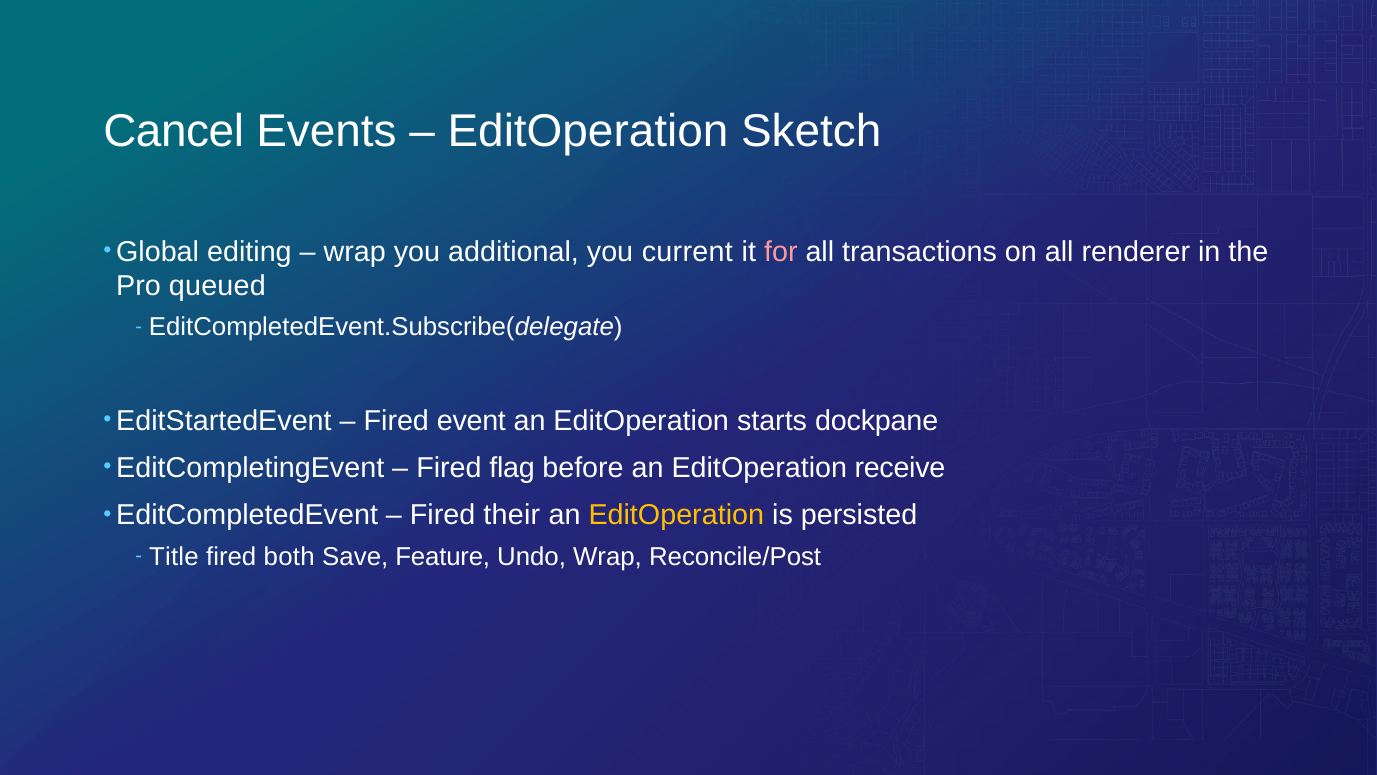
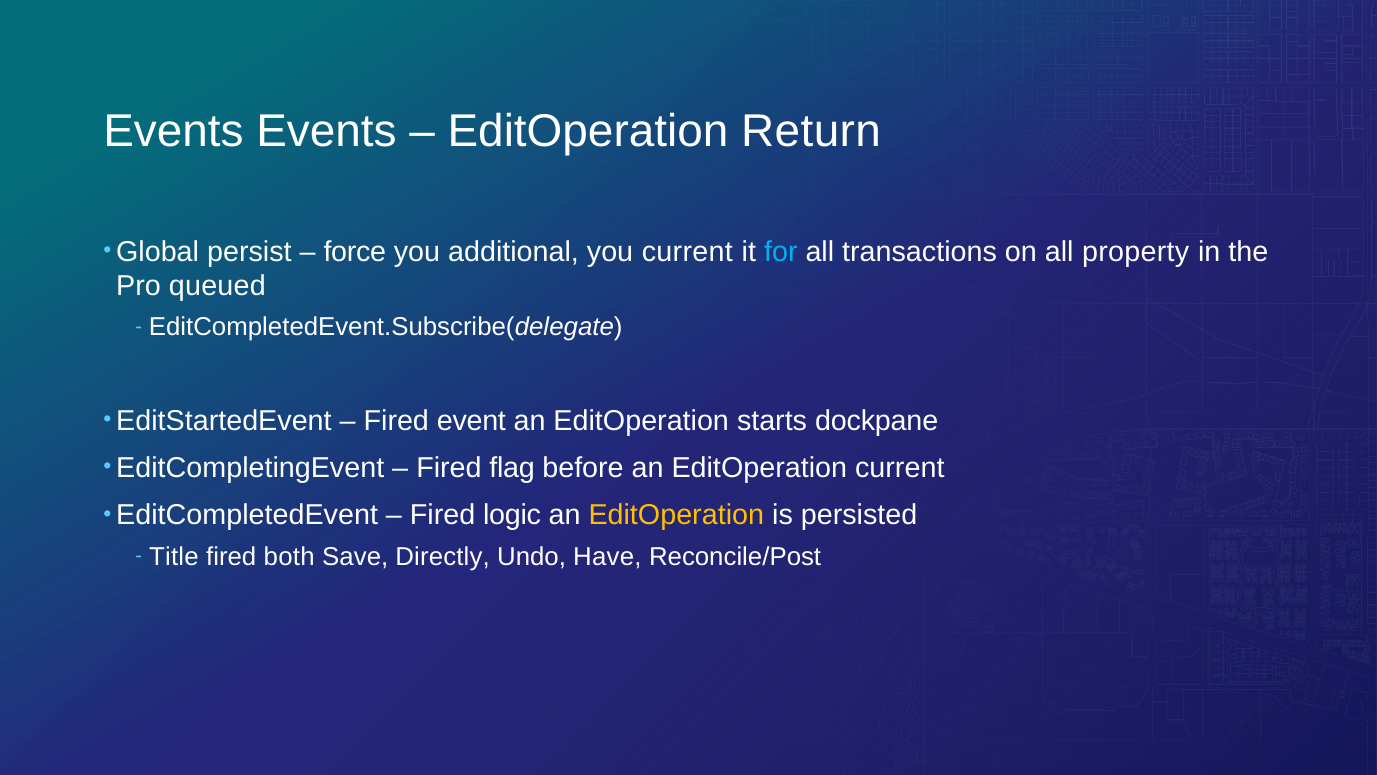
Cancel: Cancel -> Events (173, 131)
Sketch: Sketch -> Return (811, 131)
editing: editing -> persist (249, 252)
wrap: wrap -> force (355, 252)
for colour: pink -> light blue (781, 252)
renderer: renderer -> property (1136, 252)
EditOperation receive: receive -> current (900, 468)
their: their -> logic (512, 515)
Feature: Feature -> Directly (443, 556)
Undo Wrap: Wrap -> Have (607, 556)
